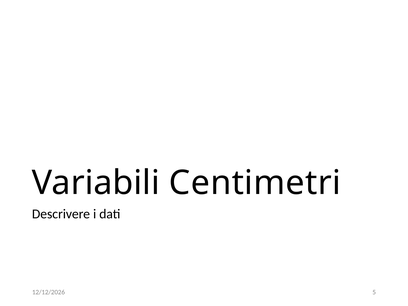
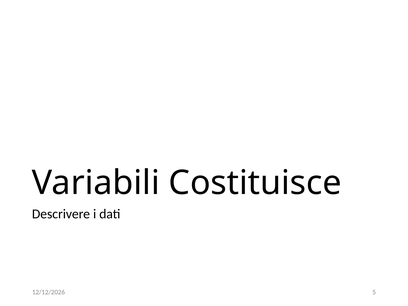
Centimetri: Centimetri -> Costituisce (255, 183)
